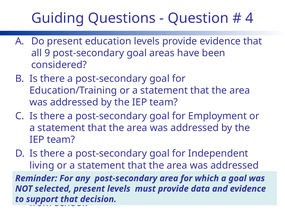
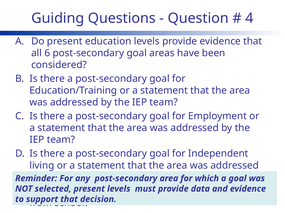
9: 9 -> 6 (47, 53)
